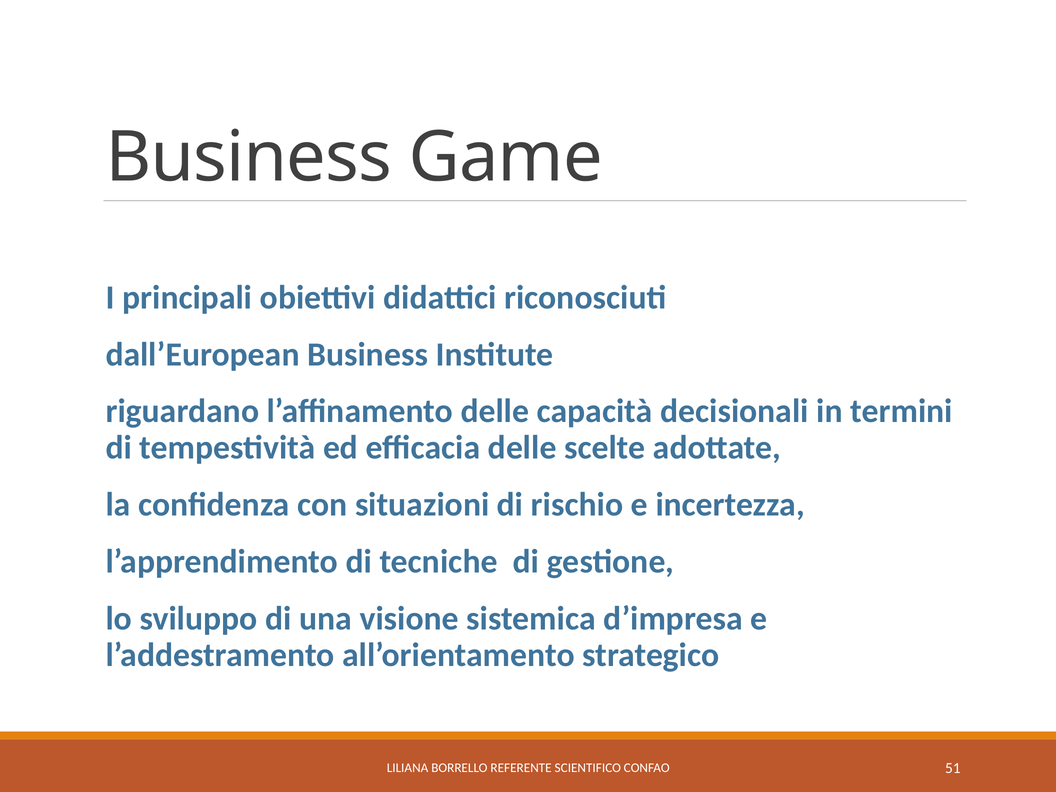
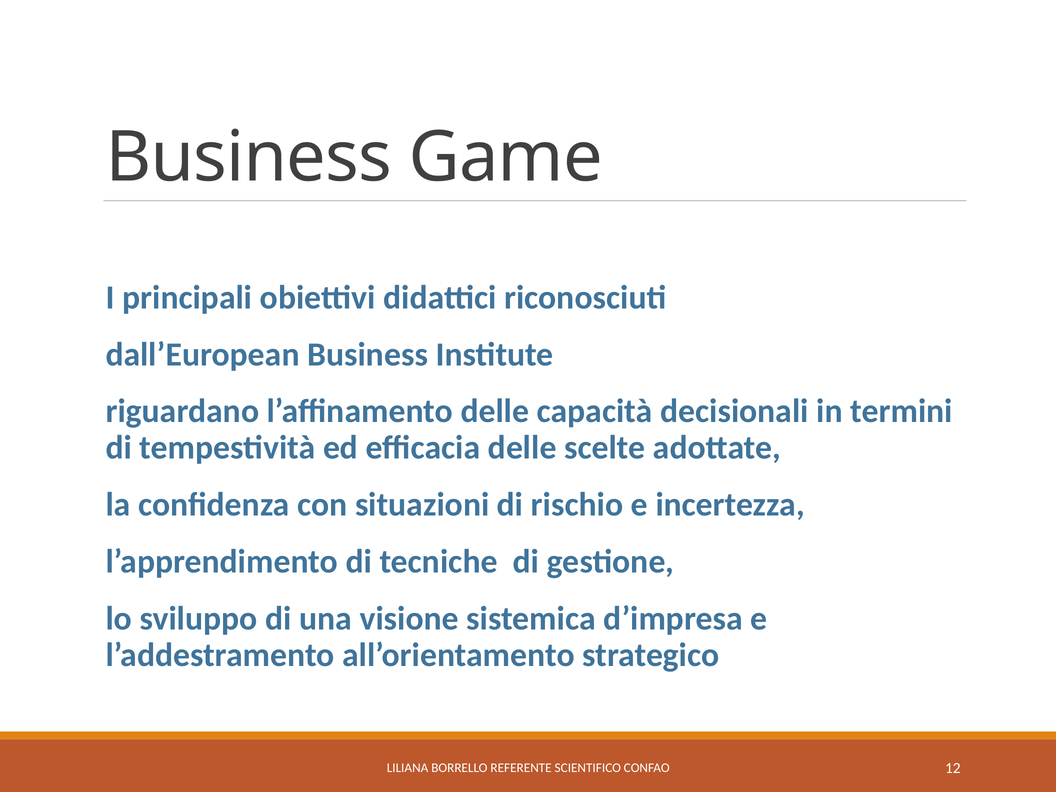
51: 51 -> 12 (953, 768)
